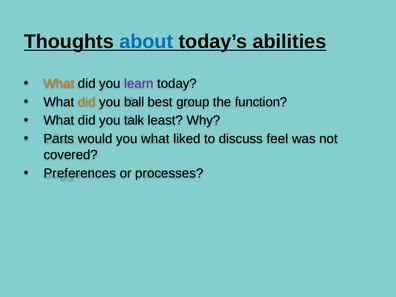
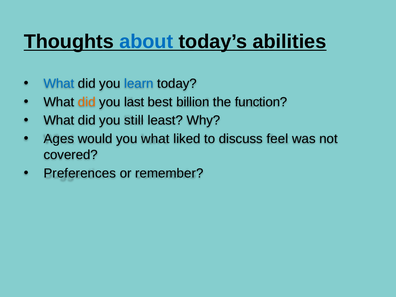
What colour: orange -> blue (59, 83)
learn colour: purple -> blue (139, 83)
ball: ball -> last (134, 102)
group: group -> billion (193, 102)
talk: talk -> still (134, 120)
Parts: Parts -> Ages (59, 139)
processes: processes -> remember (169, 173)
